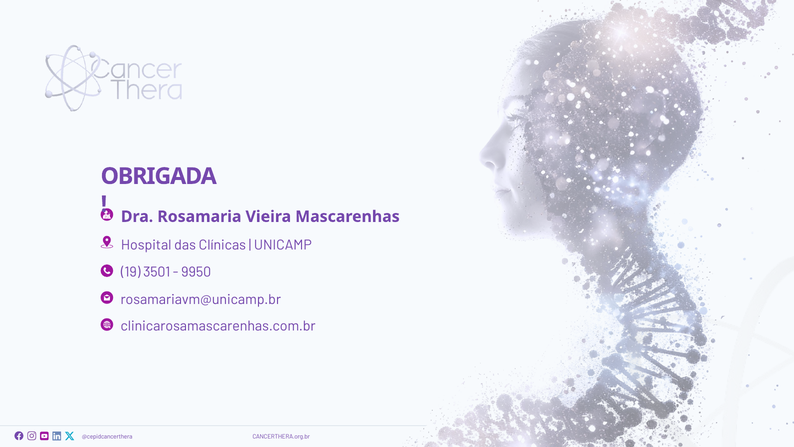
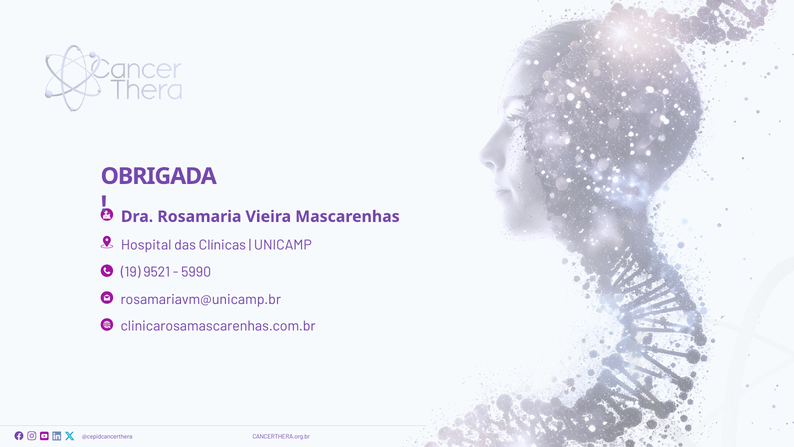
3501: 3501 -> 9521 (157, 272)
9950: 9950 -> 5990 (196, 272)
